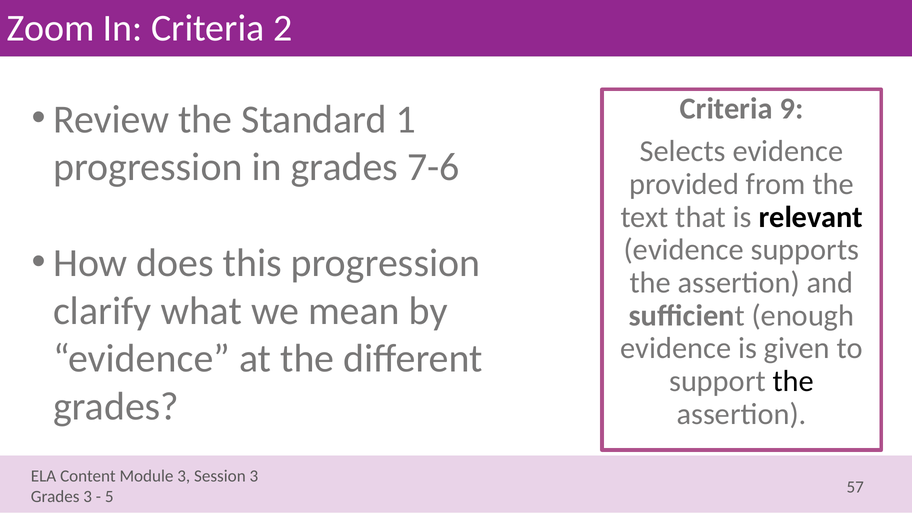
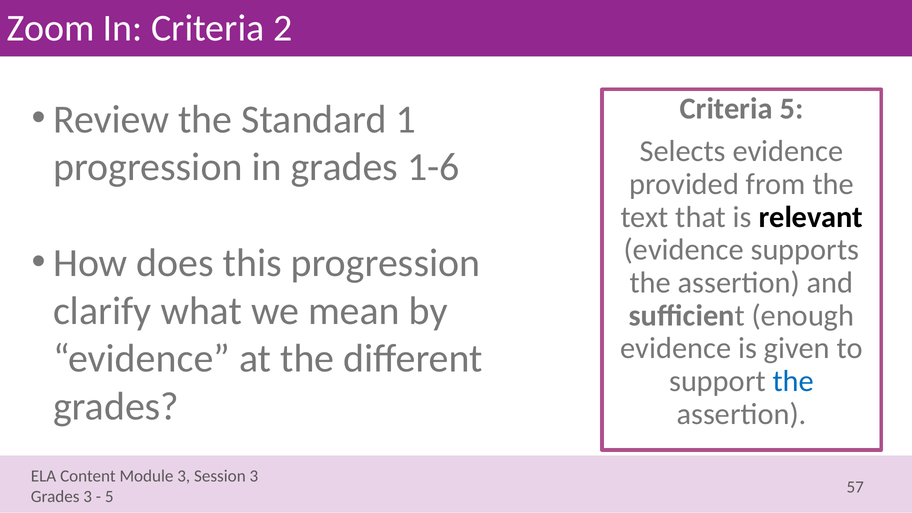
Criteria 9: 9 -> 5 (792, 109)
7-6: 7-6 -> 1-6 (433, 167)
the colour: black -> blue (793, 381)
